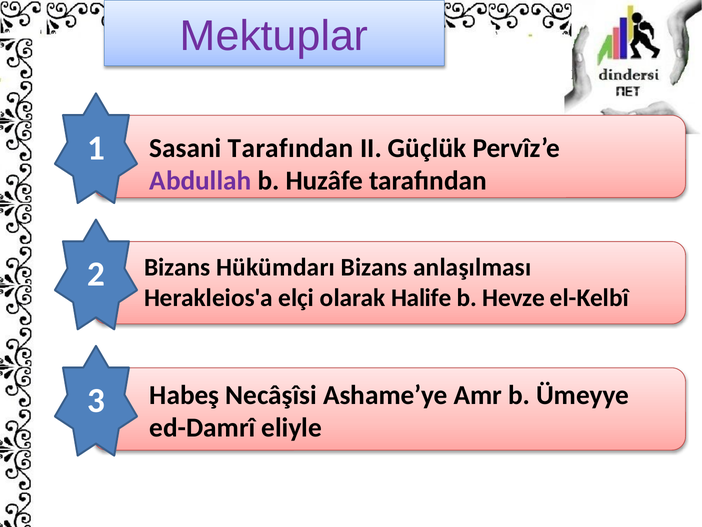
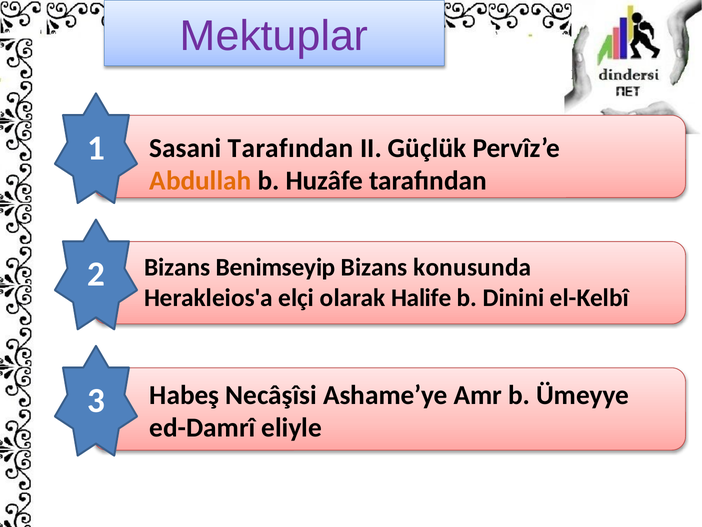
Abdullah colour: purple -> orange (200, 181)
Hükümdarı: Hükümdarı -> Benimseyip (276, 267)
anlaşılması: anlaşılması -> konusunda (472, 267)
Hevze: Hevze -> Dinini (514, 298)
